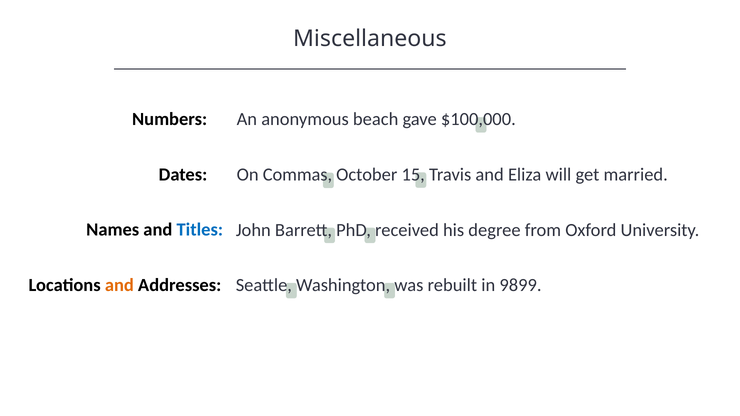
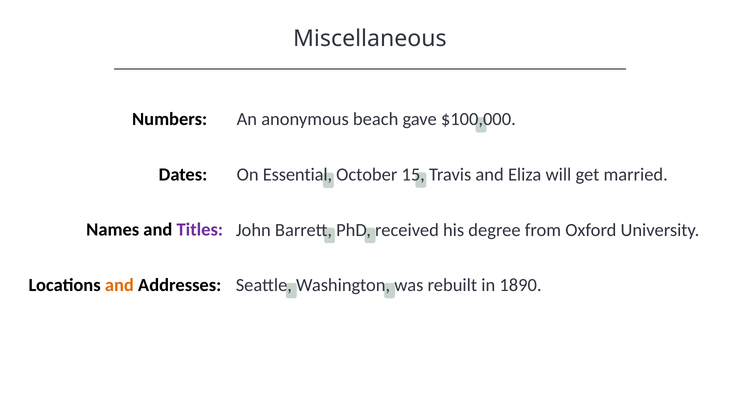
Commas: Commas -> Essential (297, 175)
Titles colour: blue -> purple (200, 230)
9899: 9899 -> 1890 (520, 285)
